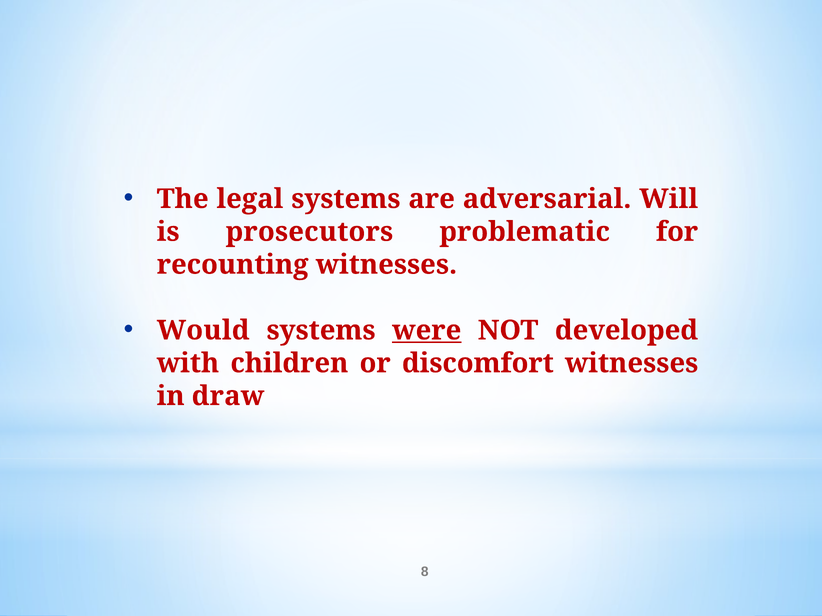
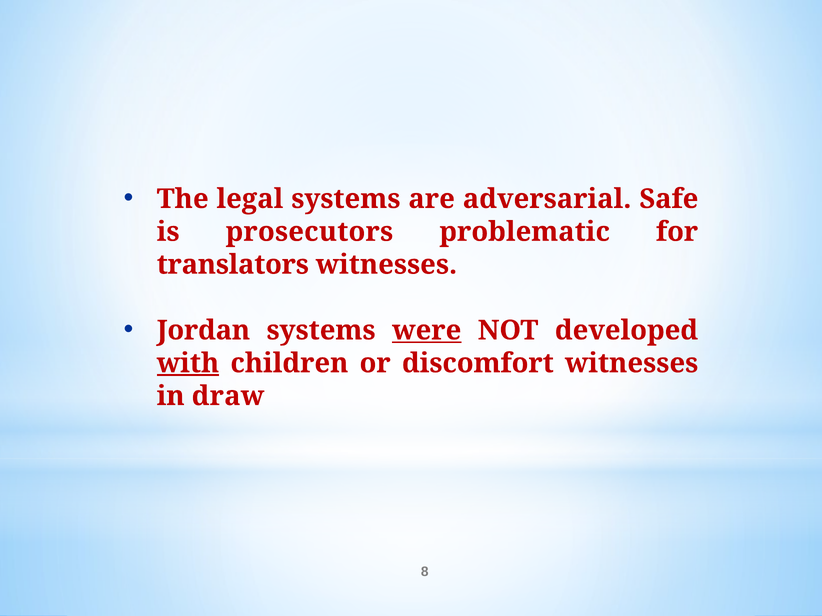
Will: Will -> Safe (669, 199)
recounting: recounting -> translators (233, 265)
Would: Would -> Jordan (203, 331)
with underline: none -> present (188, 364)
